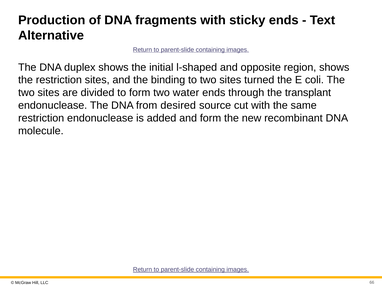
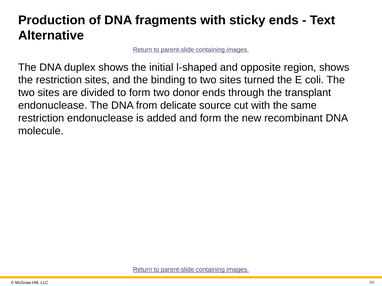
water: water -> donor (186, 93)
desired: desired -> delicate (178, 106)
